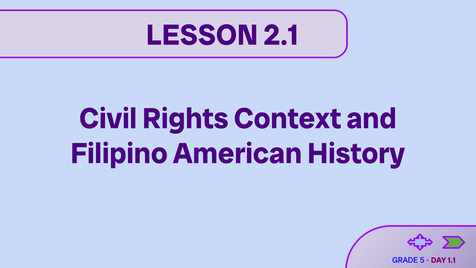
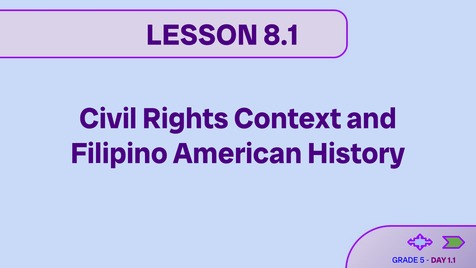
2.1: 2.1 -> 8.1 (281, 35)
